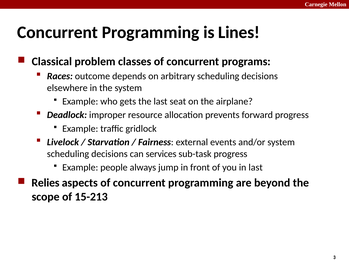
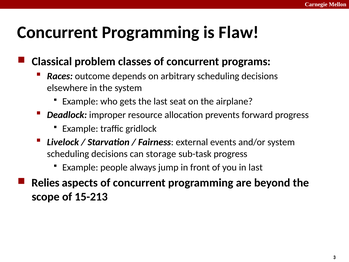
Lines: Lines -> Flaw (239, 32)
services: services -> storage (161, 154)
